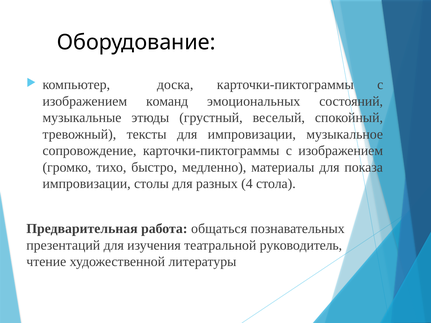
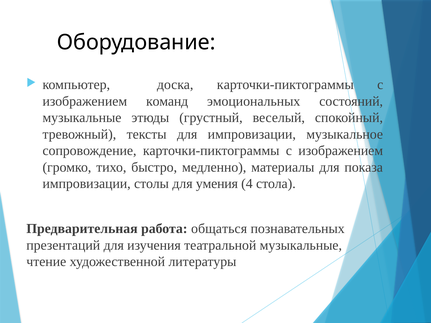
разных: разных -> умения (217, 184)
театральной руководитель: руководитель -> музыкальные (301, 245)
